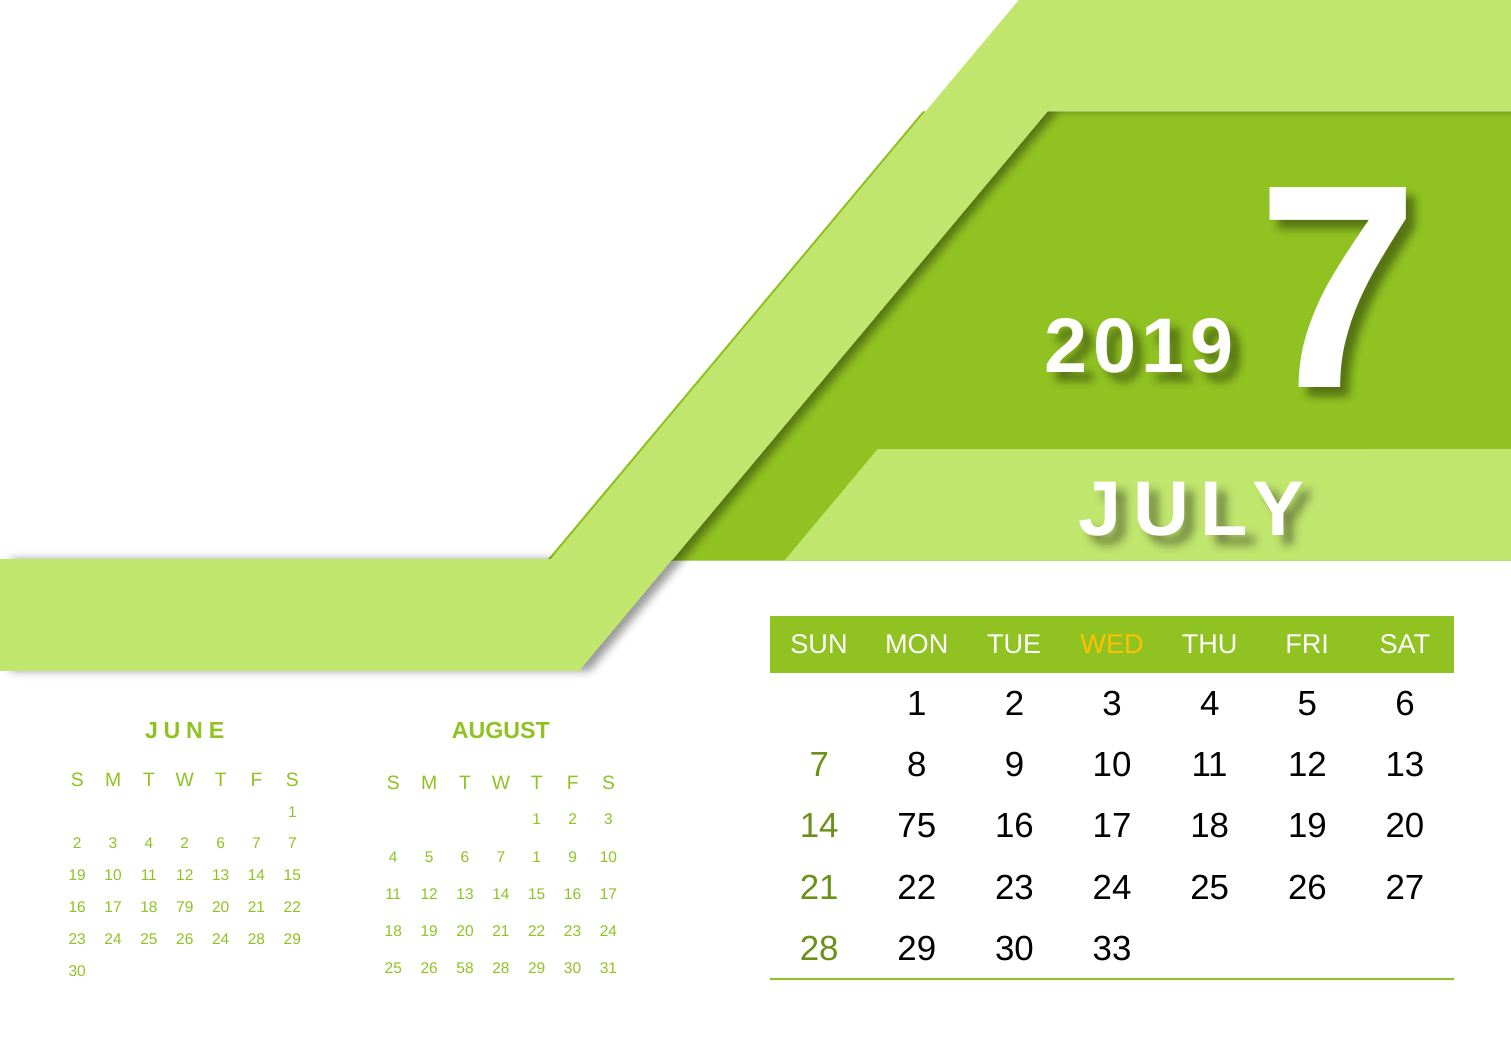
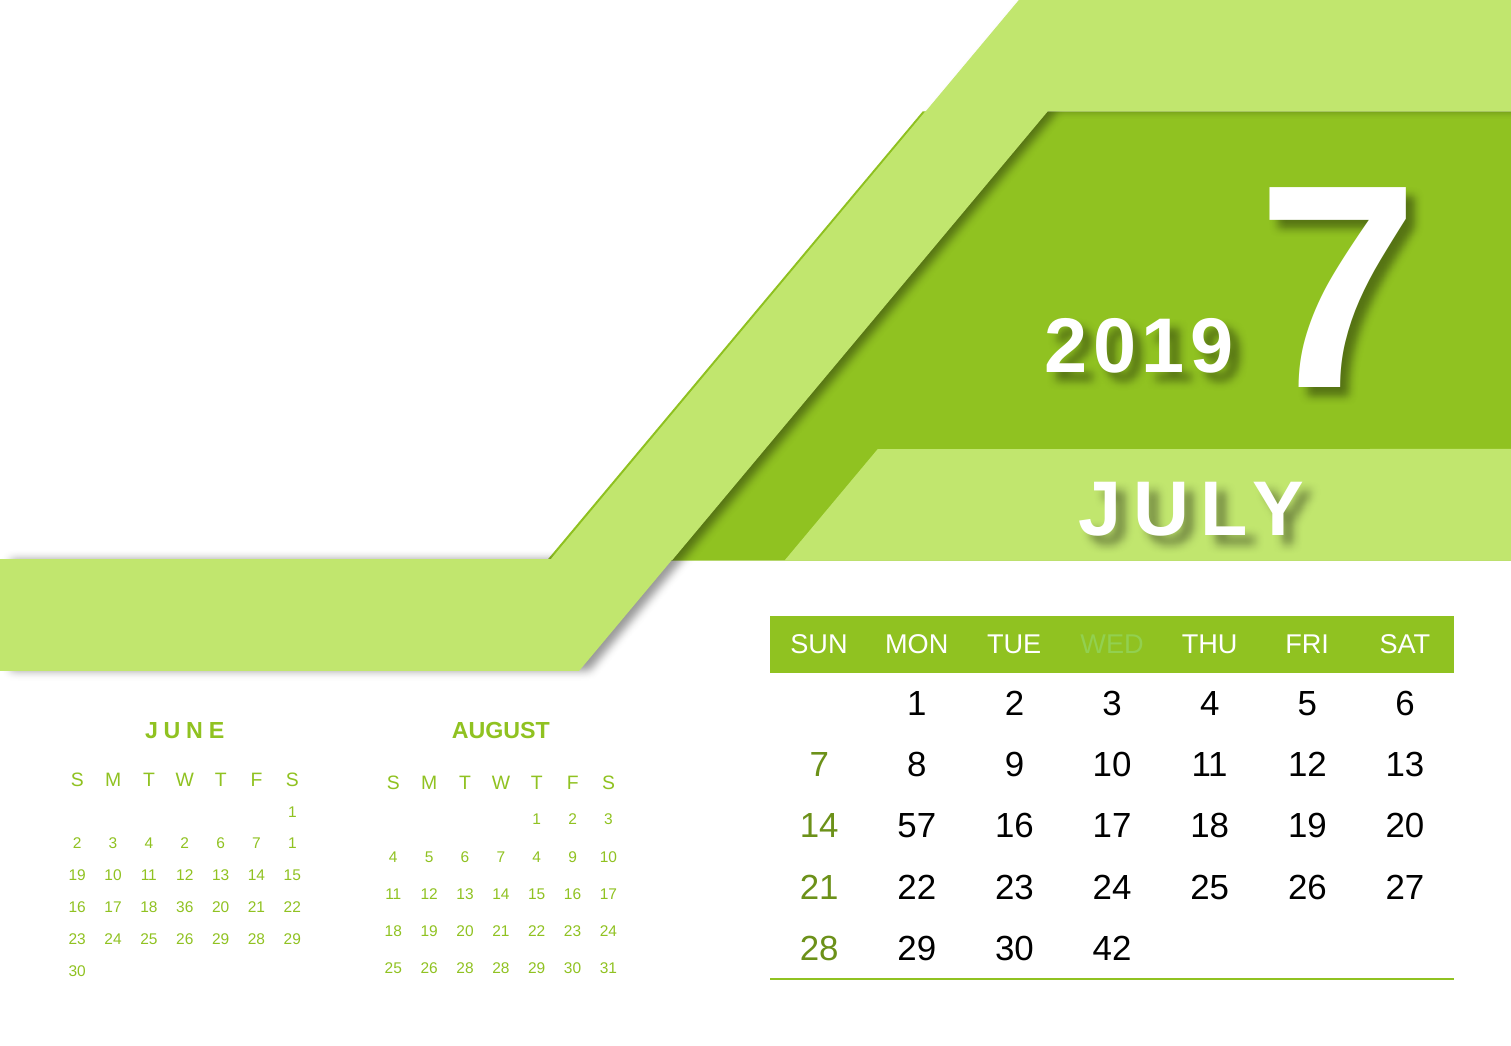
WED colour: yellow -> light green (1112, 645)
75: 75 -> 57 (917, 826)
7 7: 7 -> 1 (292, 844)
7 1: 1 -> 4 (537, 857)
79: 79 -> 36 (185, 908)
26 24: 24 -> 29 (221, 939)
33: 33 -> 42 (1112, 949)
26 58: 58 -> 28 (465, 969)
